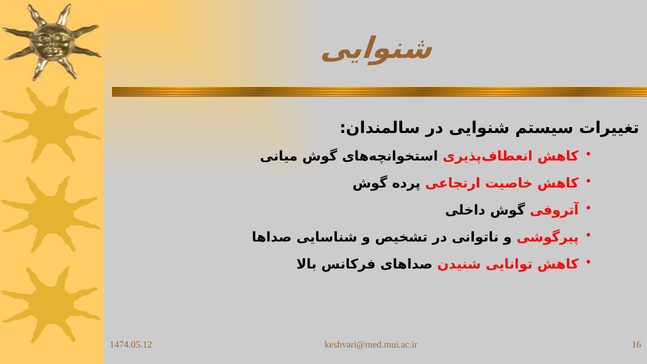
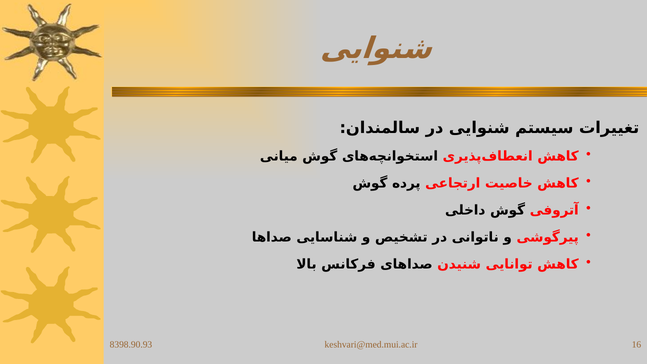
1474.05.12: 1474.05.12 -> 8398.90.93 (131, 344)
